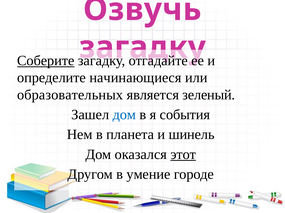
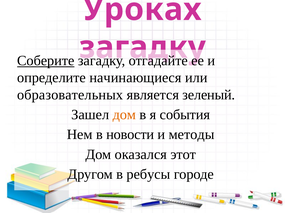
Озвучь: Озвучь -> Уроках (142, 10)
дом colour: blue -> orange (124, 115)
планета: планета -> новости (130, 135)
шинель: шинель -> методы (192, 135)
этот underline: present -> none (183, 155)
умение: умение -> ребусы (148, 175)
